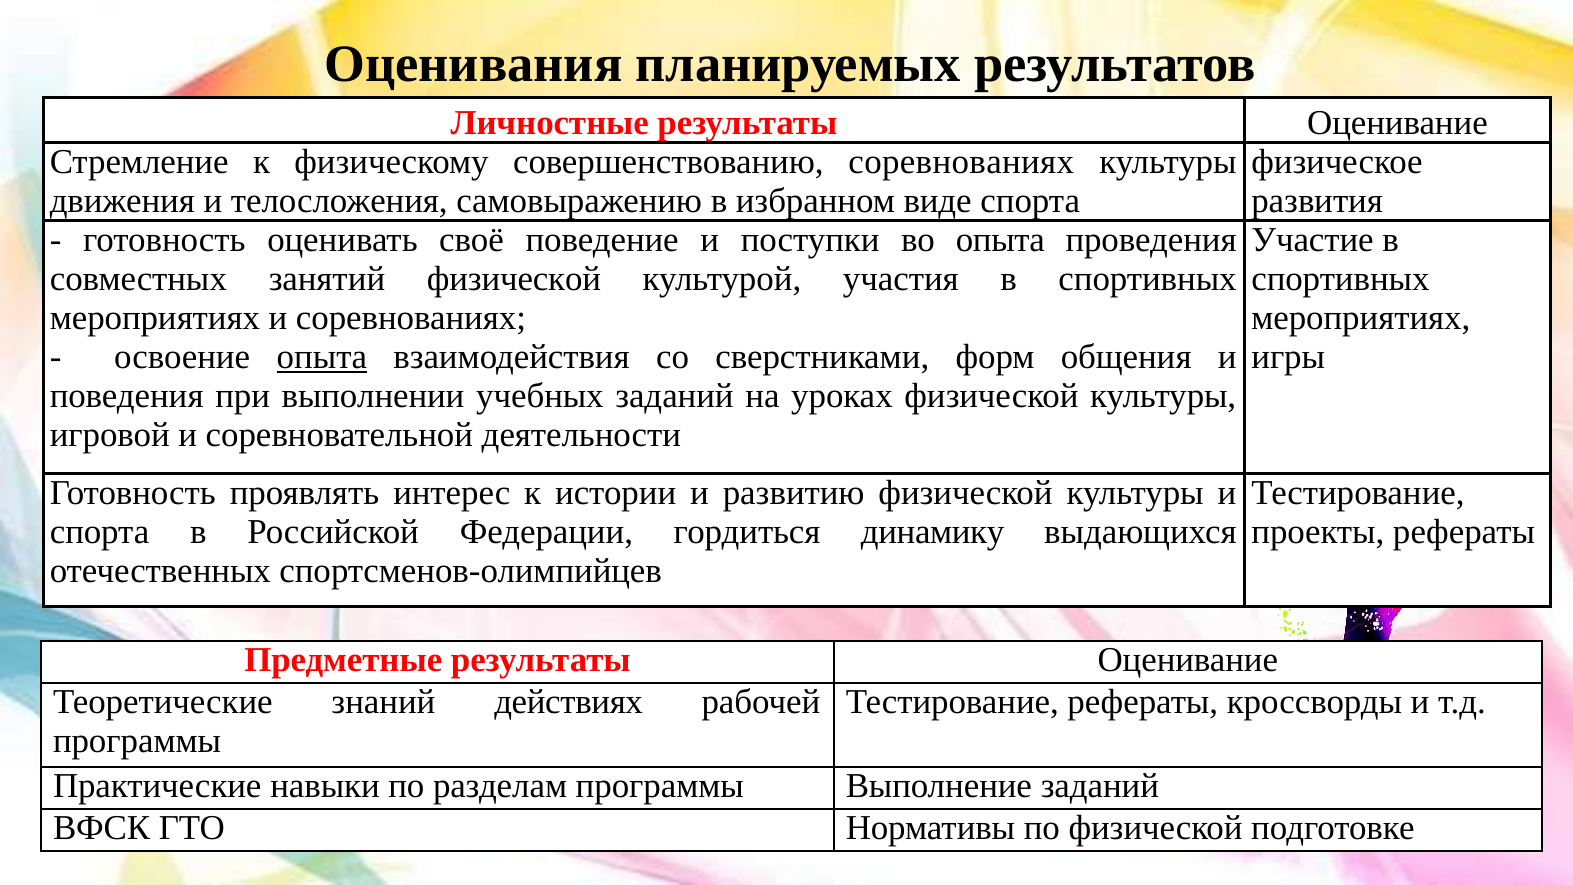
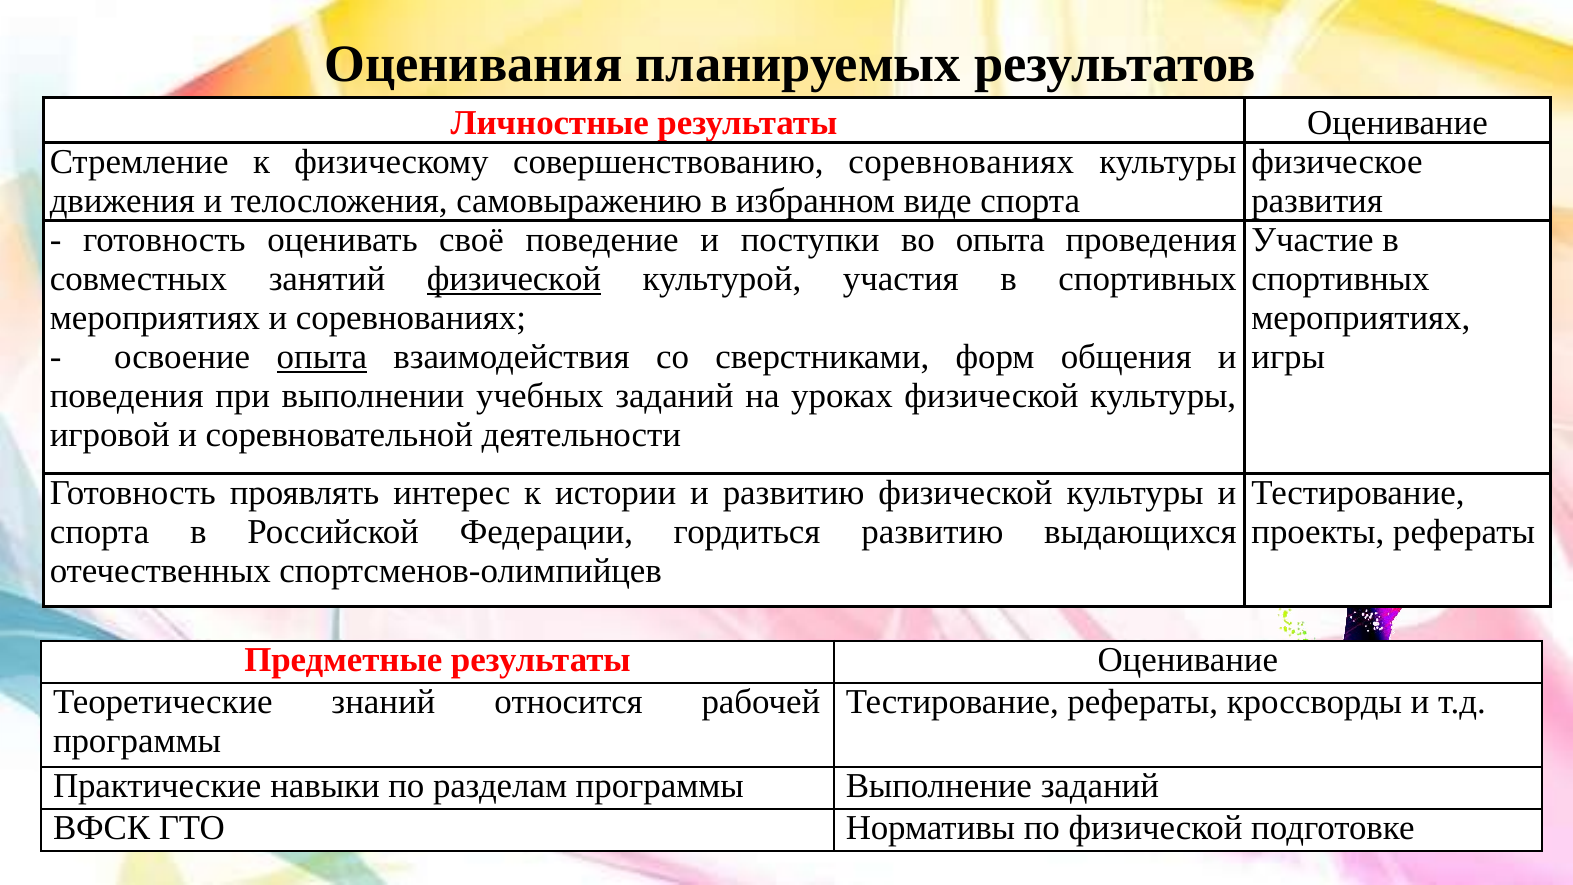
физической underline: none -> present (514, 279)
гордиться динамику: динамику -> развитию (932, 532)
действиях: действиях -> относится (569, 702)
